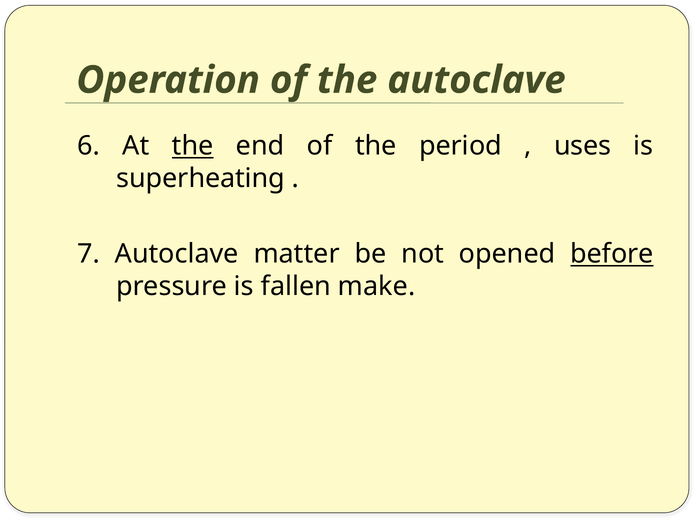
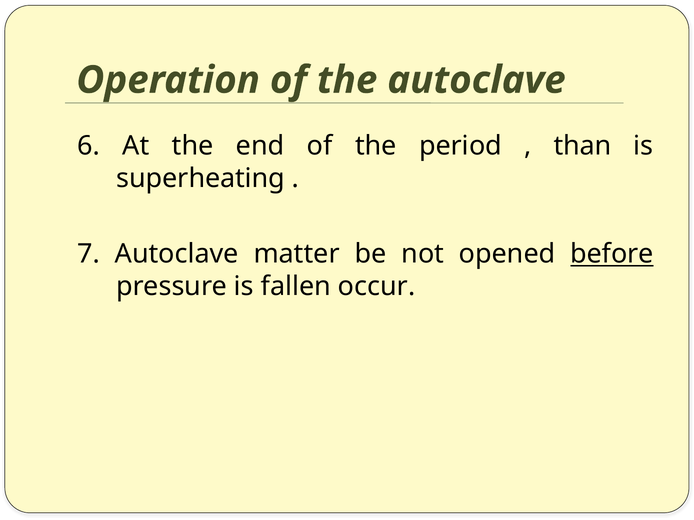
the underline: present -> none (193, 146)
uses: uses -> than (583, 146)
make: make -> occur (377, 287)
